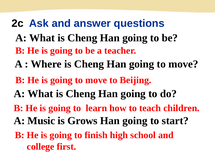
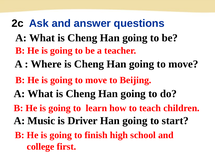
Grows: Grows -> Driver (82, 121)
